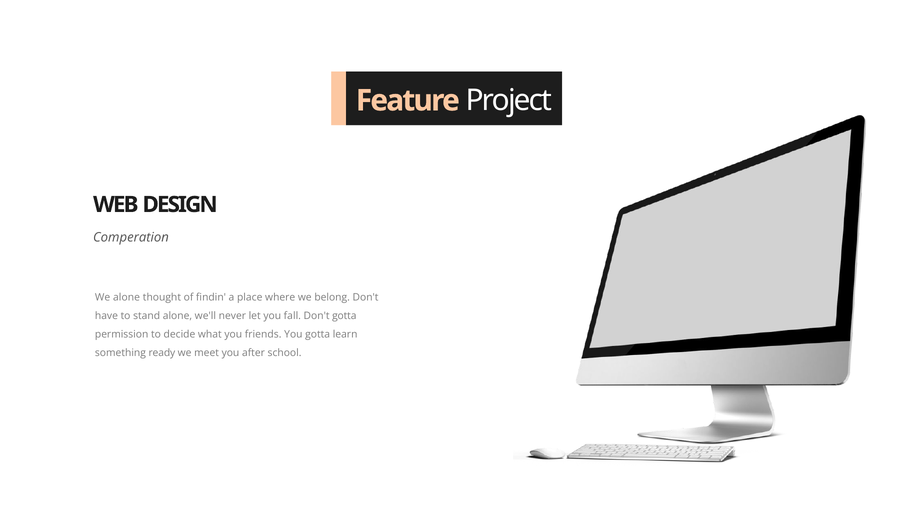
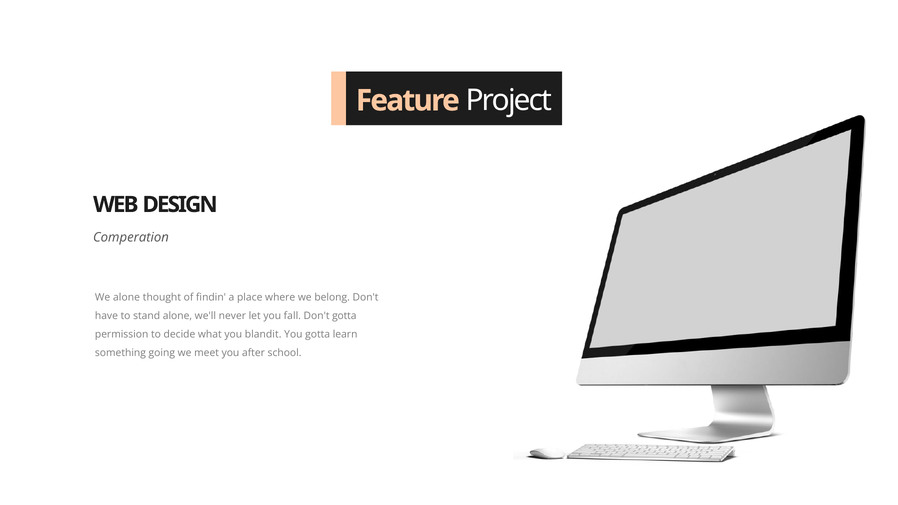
friends: friends -> blandit (263, 334)
ready: ready -> going (162, 353)
